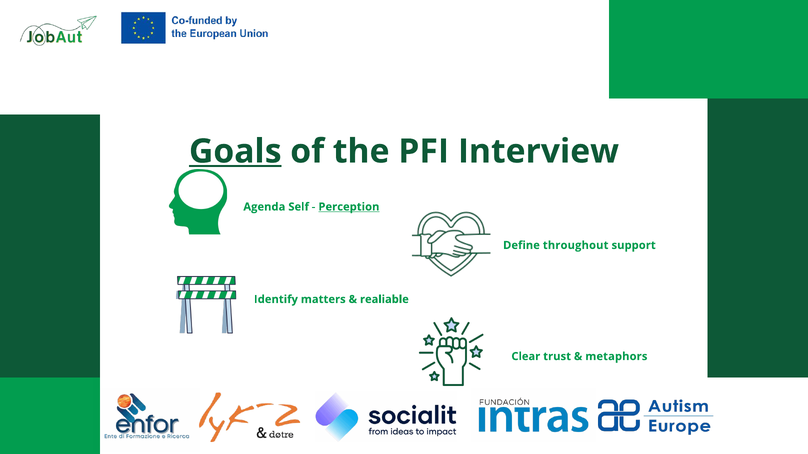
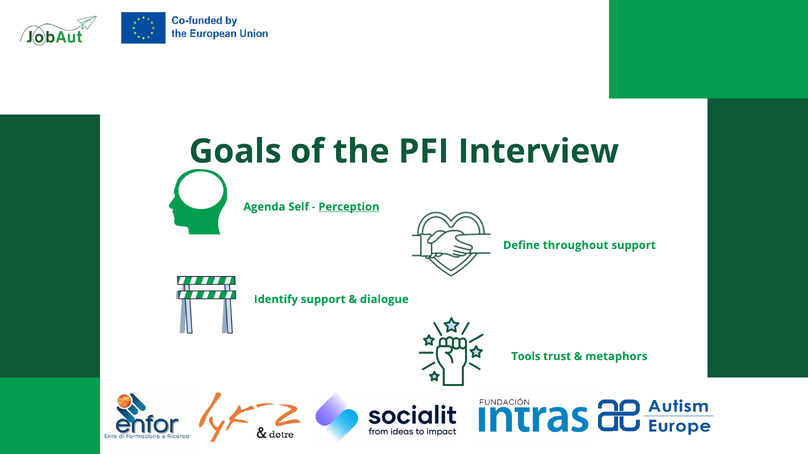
Goals underline: present -> none (235, 152)
Identify matters: matters -> support (323, 300)
realiable: realiable -> dialogue (384, 300)
Clear: Clear -> Tools (526, 357)
